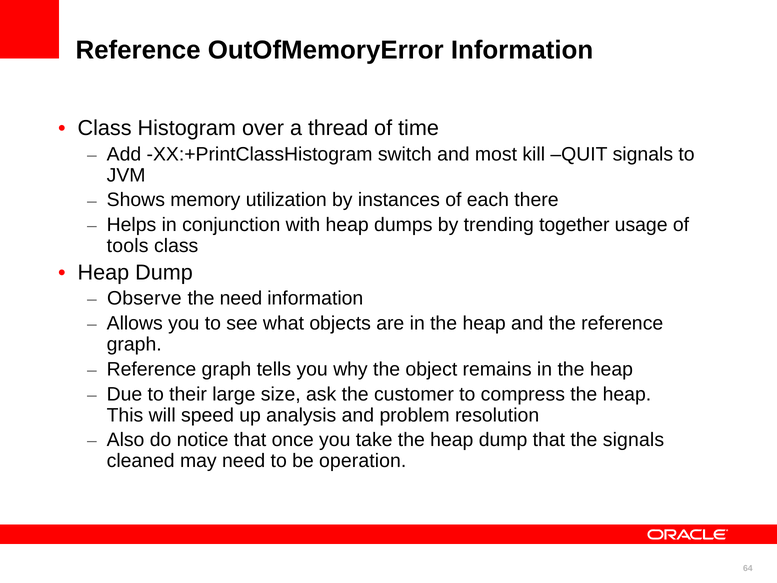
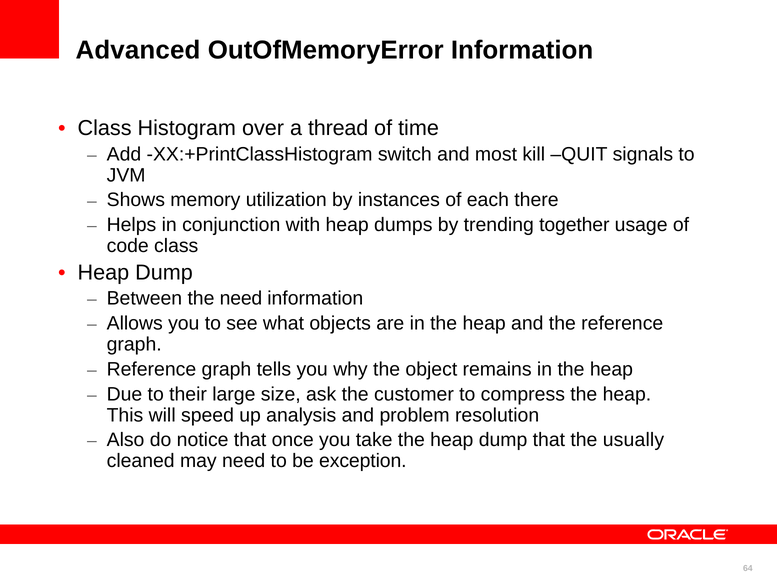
Reference: Reference -> Advanced (138, 50)
tools: tools -> code (128, 246)
Observe: Observe -> Between (144, 298)
the signals: signals -> usually (633, 440)
operation: operation -> exception (363, 461)
